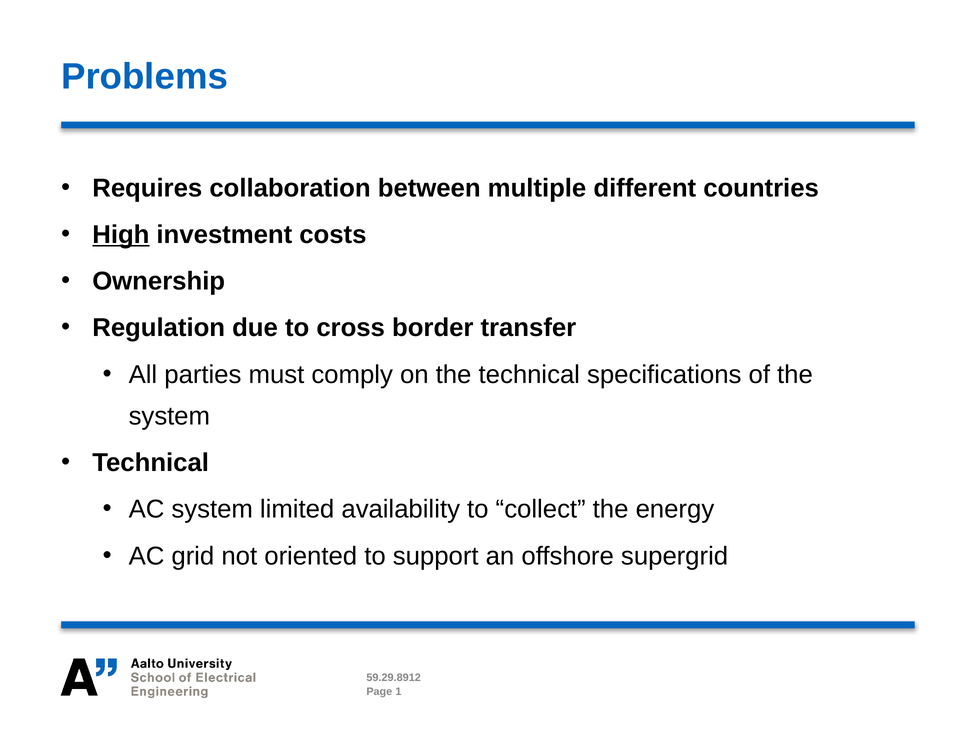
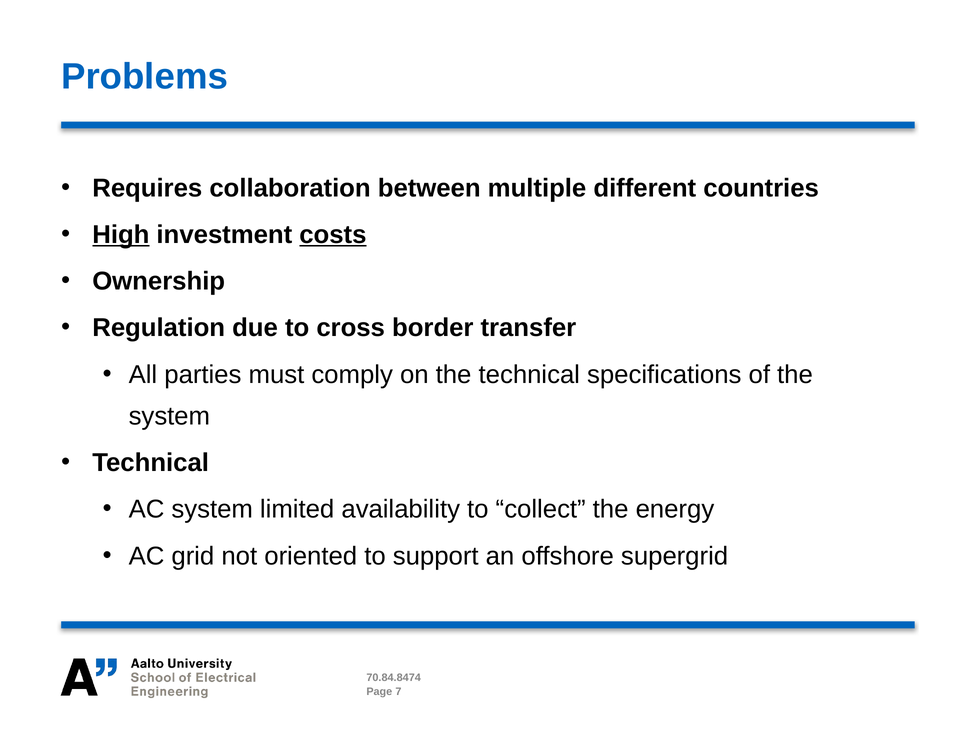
costs underline: none -> present (333, 235)
59.29.8912: 59.29.8912 -> 70.84.8474 (394, 678)
1: 1 -> 7 (398, 691)
